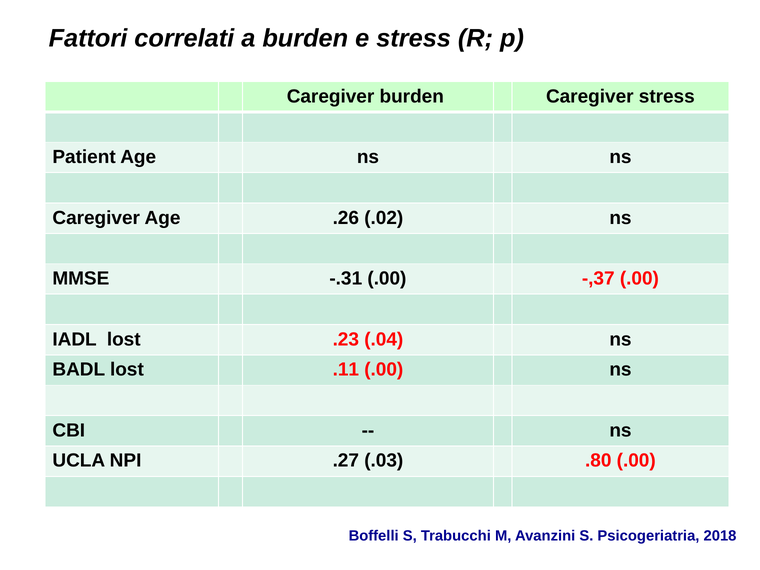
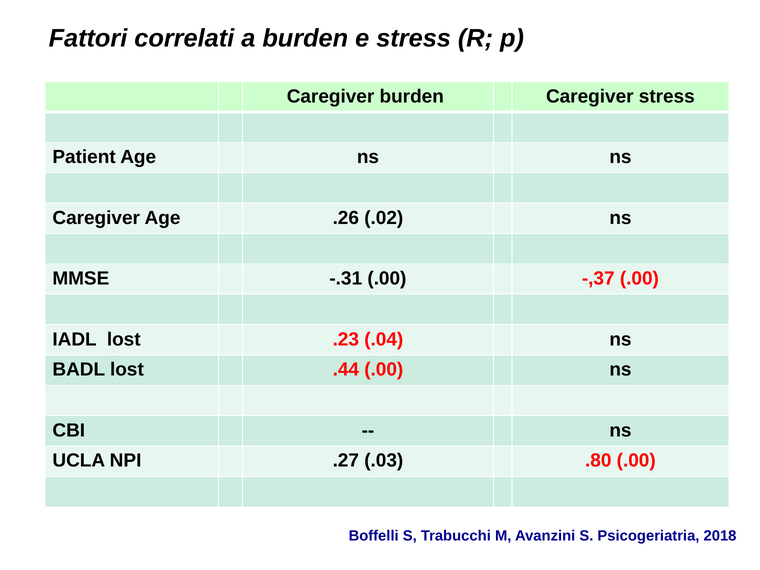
.11: .11 -> .44 (346, 370)
